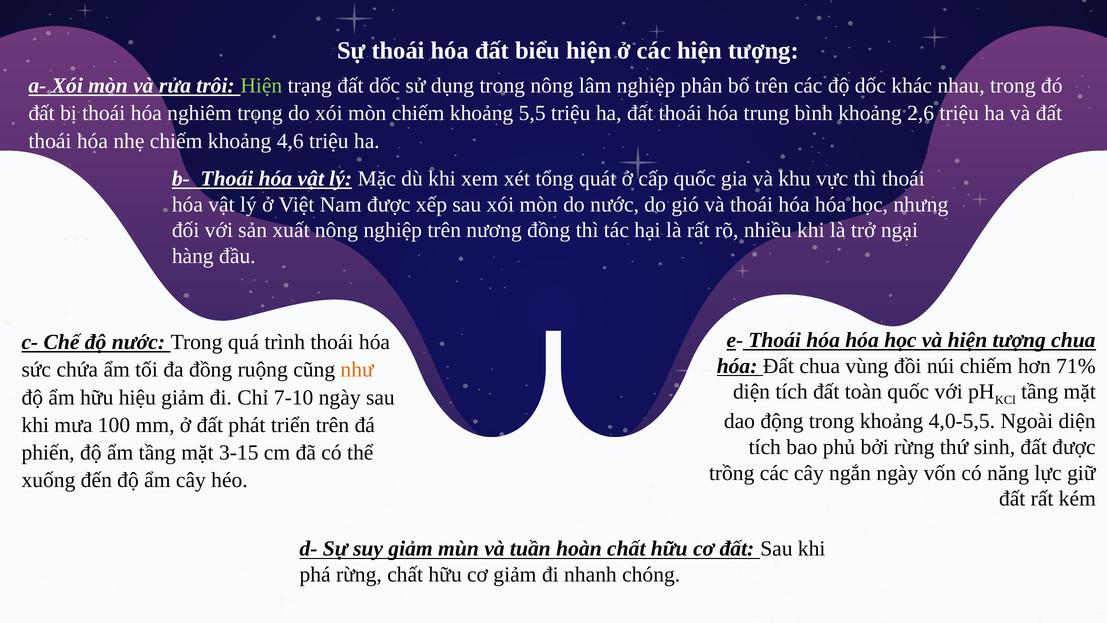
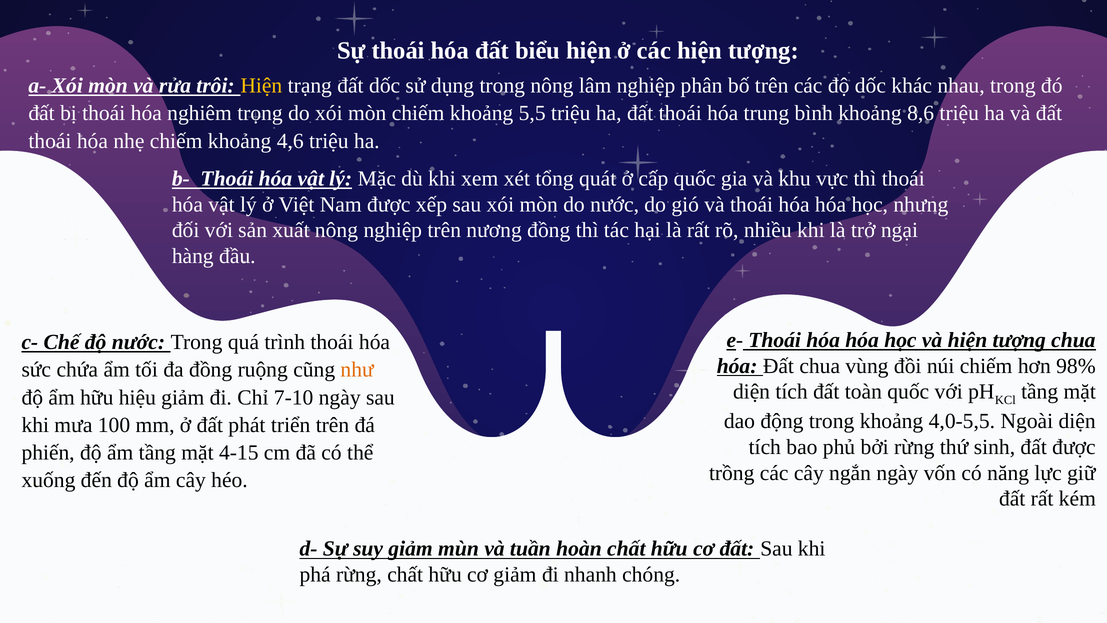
Hiện colour: light green -> yellow (261, 86)
2,6: 2,6 -> 8,6 (921, 113)
71%: 71% -> 98% (1076, 366)
3-15: 3-15 -> 4-15 (239, 453)
